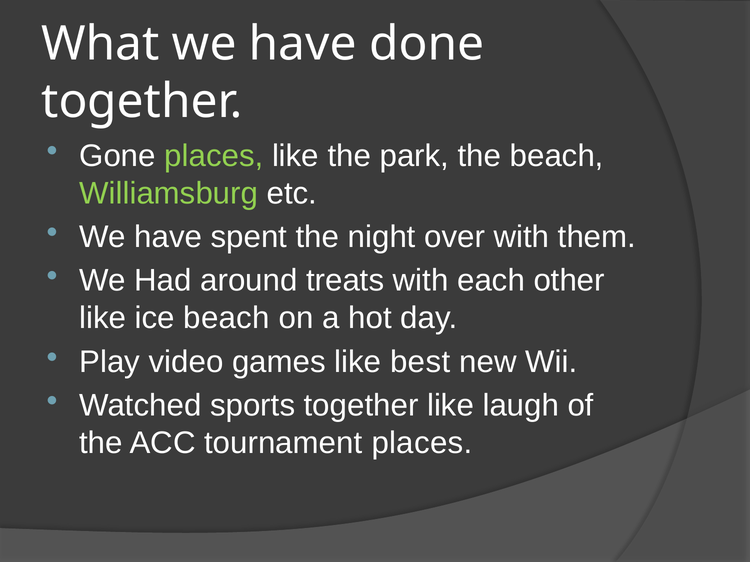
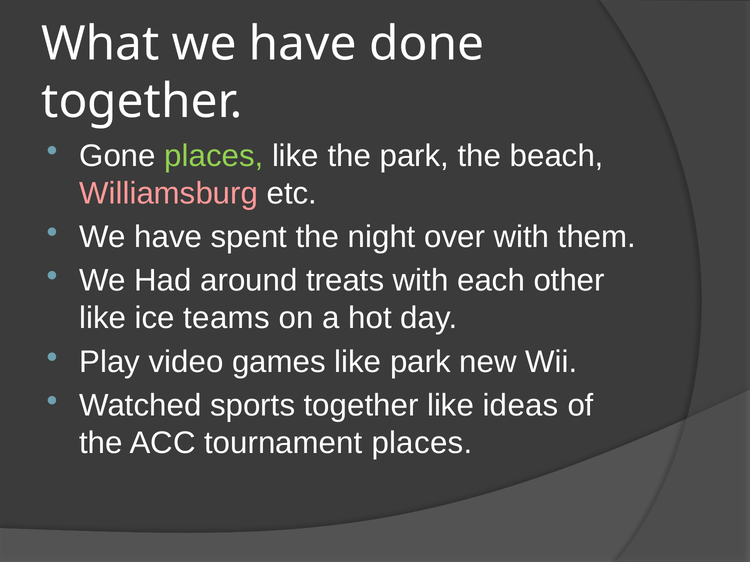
Williamsburg colour: light green -> pink (169, 193)
ice beach: beach -> teams (227, 318)
like best: best -> park (420, 362)
laugh: laugh -> ideas (521, 406)
